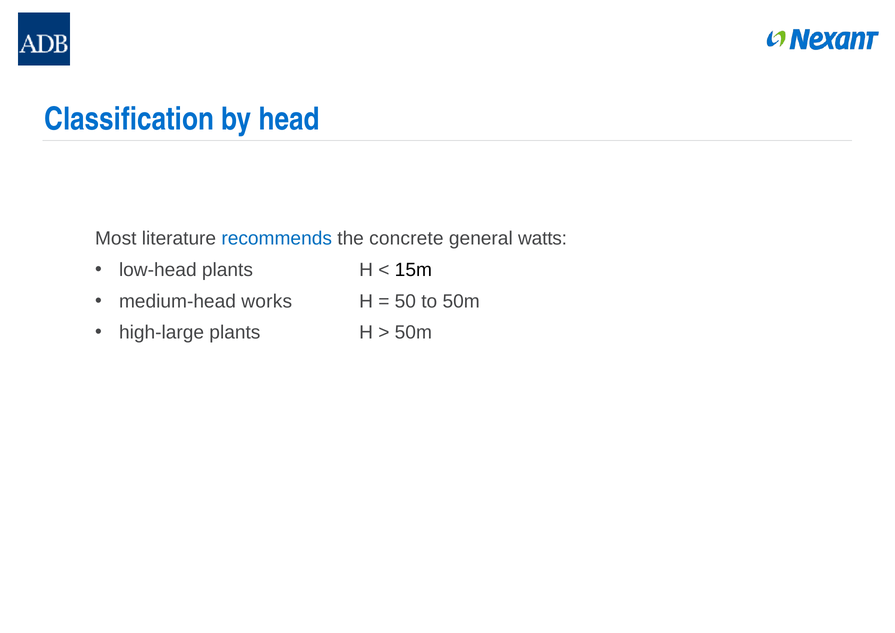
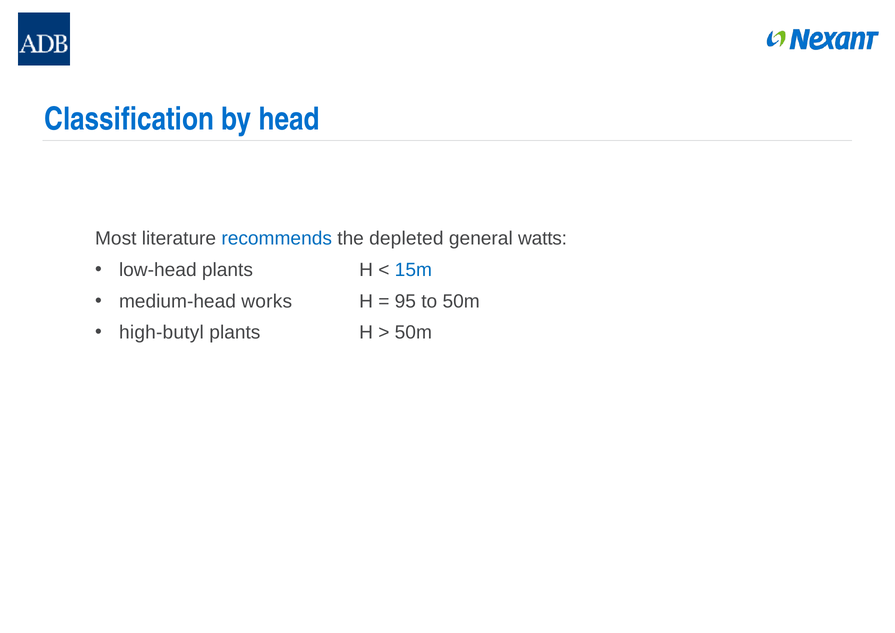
concrete: concrete -> depleted (406, 239)
15m colour: black -> blue (413, 270)
50: 50 -> 95 (405, 301)
high-large: high-large -> high-butyl (161, 333)
